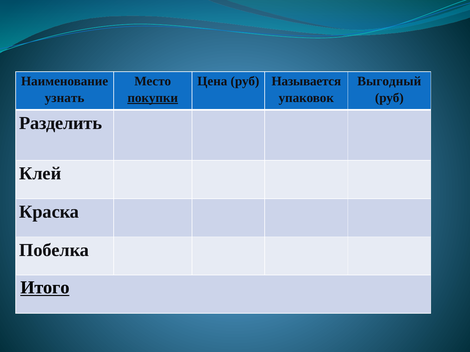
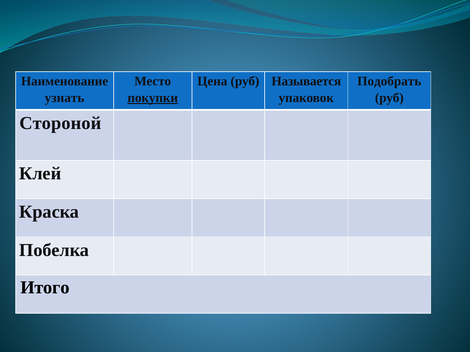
Выгодный: Выгодный -> Подобрать (389, 81)
Разделить: Разделить -> Стороной (60, 123)
Итого underline: present -> none (45, 288)
